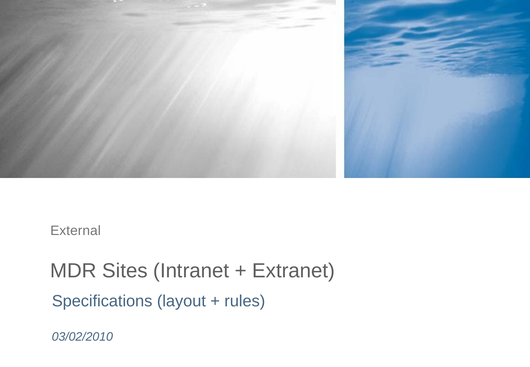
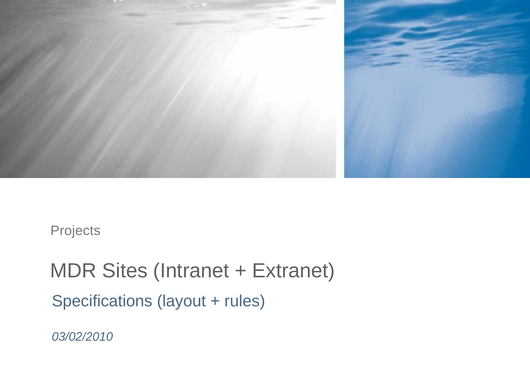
External: External -> Projects (76, 231)
